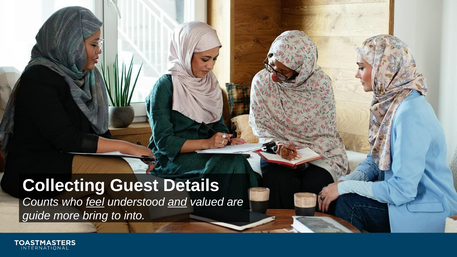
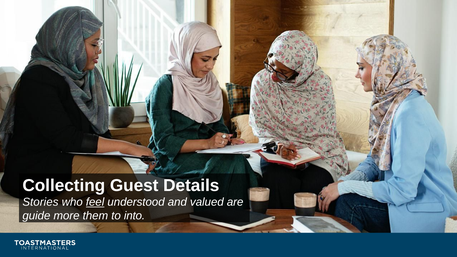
Counts: Counts -> Stories (40, 202)
and underline: present -> none (177, 202)
bring: bring -> them (95, 216)
